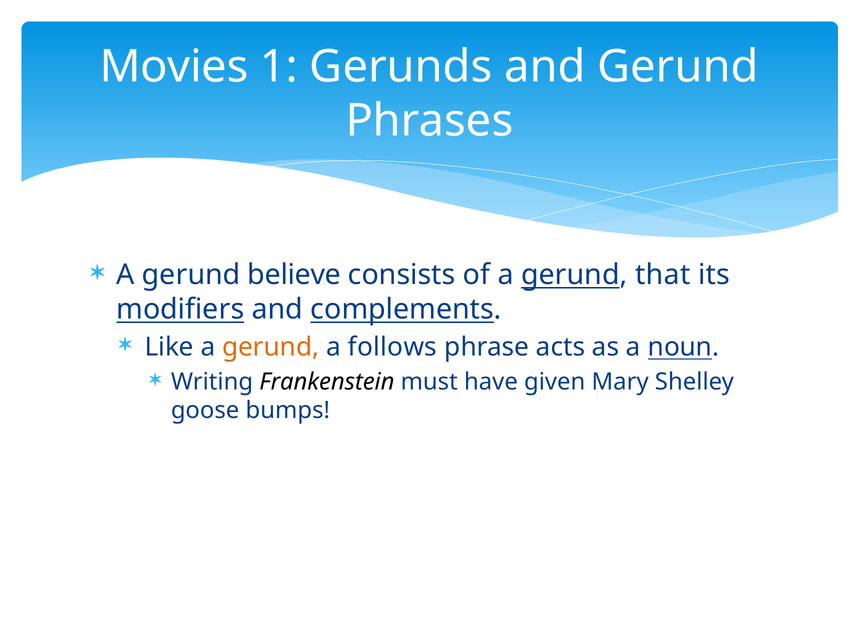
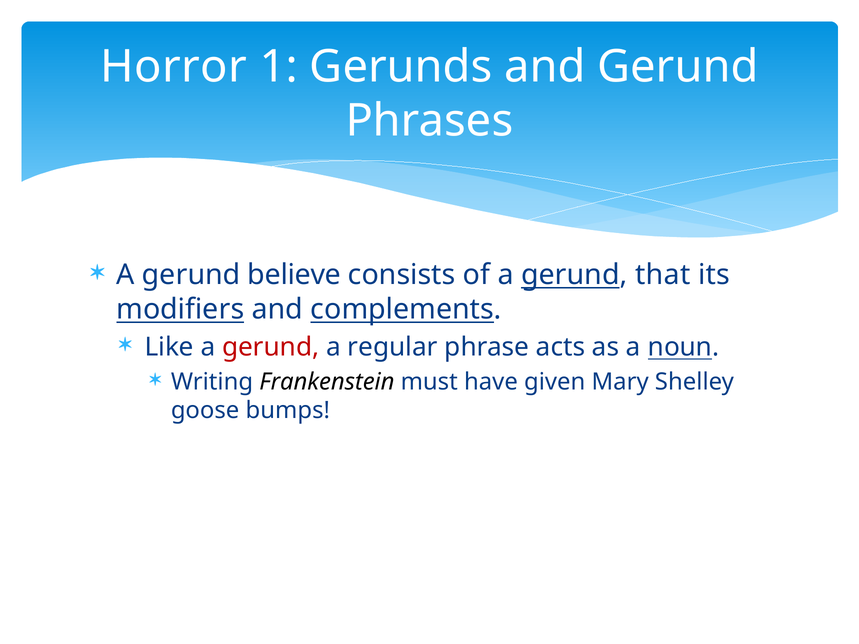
Movies: Movies -> Horror (174, 67)
gerund colour: orange -> red (271, 347)
follows: follows -> regular (393, 347)
